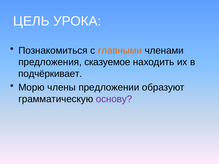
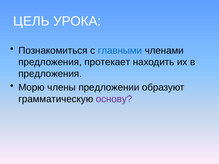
главными colour: orange -> blue (120, 51)
сказуемое: сказуемое -> протекает (107, 62)
подчёркивает: подчёркивает -> предложения (50, 74)
